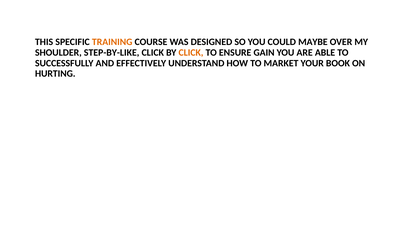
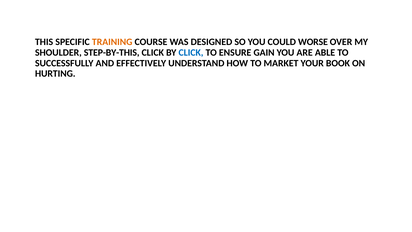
MAYBE: MAYBE -> WORSE (313, 42)
STEP-BY-LIKE: STEP-BY-LIKE -> STEP-BY-THIS (112, 53)
CLICK colour: orange -> blue (191, 53)
